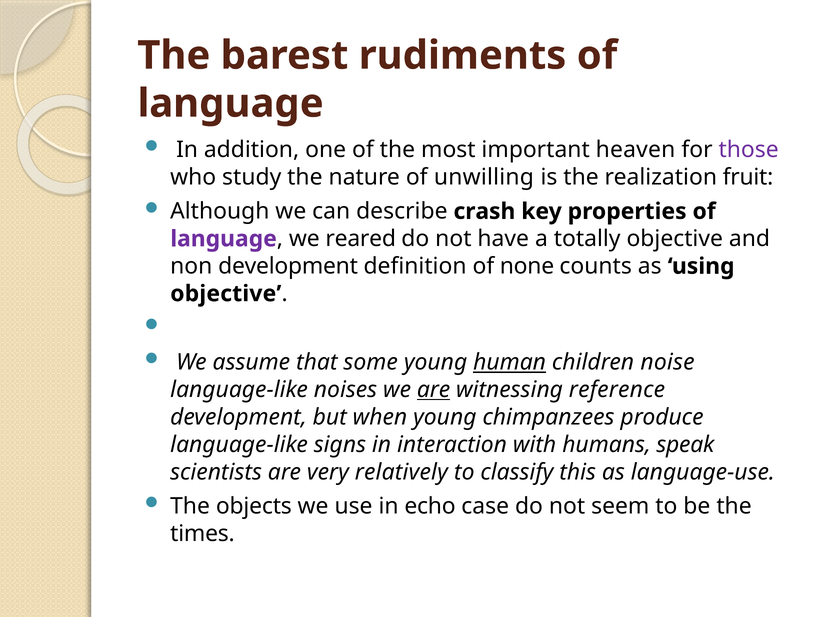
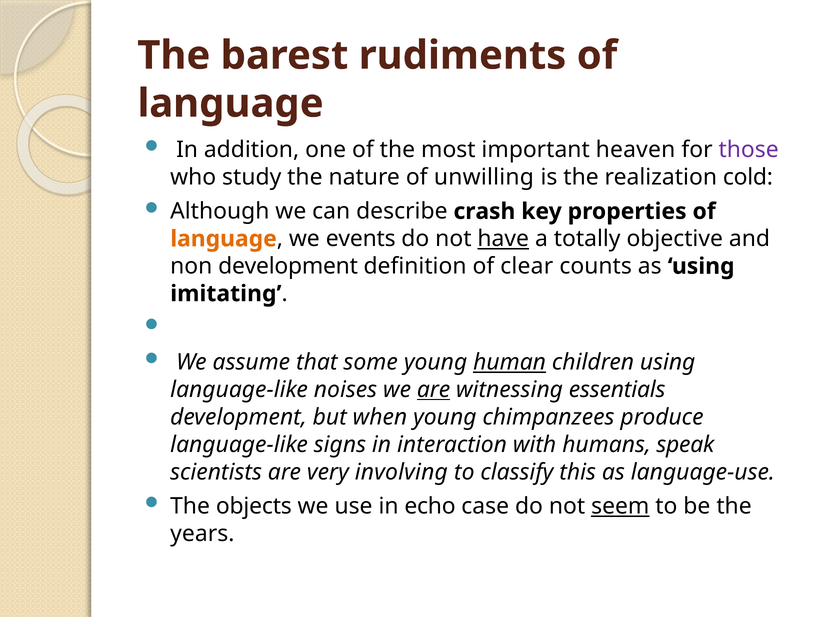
fruit: fruit -> cold (748, 177)
language colour: purple -> orange (224, 239)
reared: reared -> events (361, 239)
have underline: none -> present (503, 239)
none: none -> clear (527, 266)
objective: objective -> imitating (226, 294)
children noise: noise -> using (668, 362)
reference: reference -> essentials (617, 390)
relatively: relatively -> involving (401, 472)
seem underline: none -> present (620, 507)
times: times -> years (202, 534)
